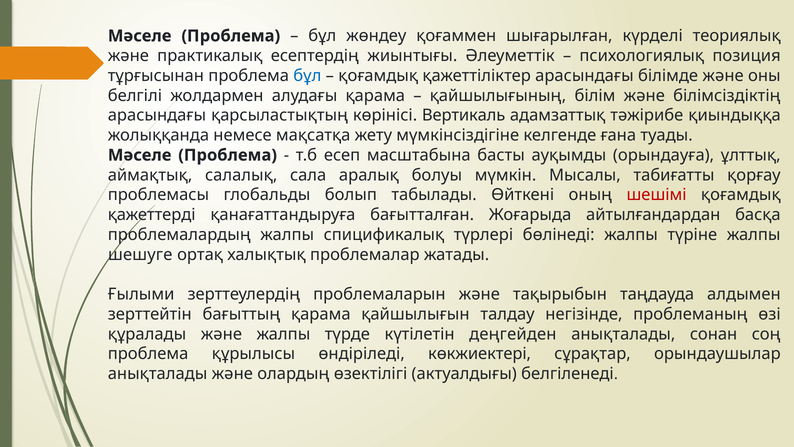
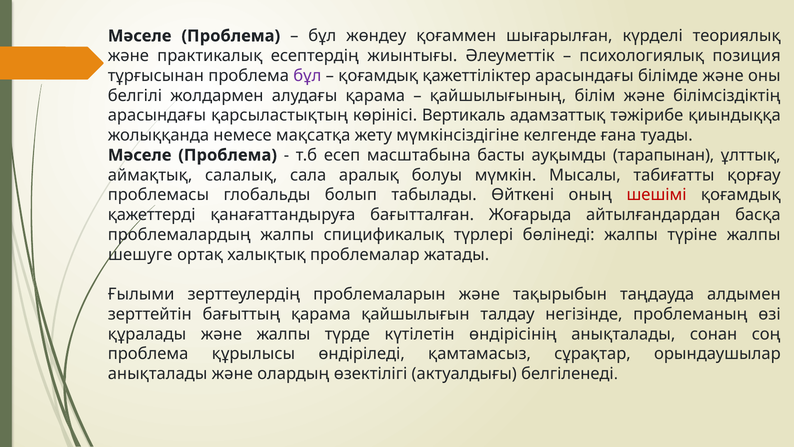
бұл colour: blue -> purple (307, 76)
орындауға: орындауға -> тарапынан (664, 155)
деңгейден: деңгейден -> өндірісінің (513, 334)
көкжиектері: көкжиектері -> қамтамасыз (480, 354)
